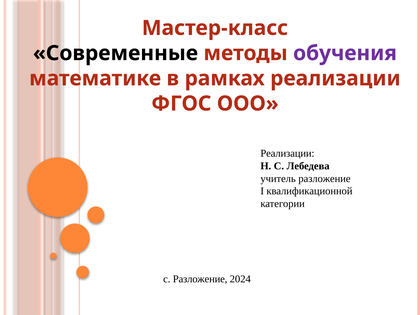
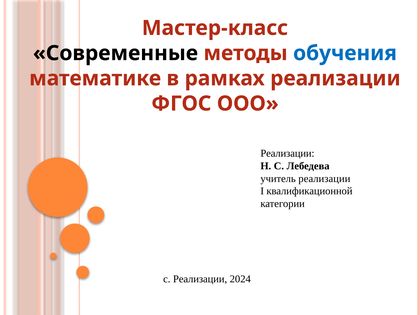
обучения colour: purple -> blue (345, 53)
учитель разложение: разложение -> реализации (324, 179)
с Разложение: Разложение -> Реализации (200, 279)
